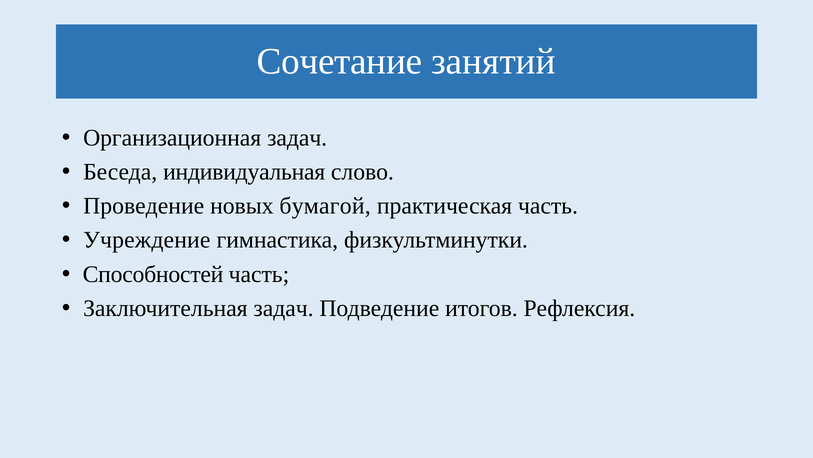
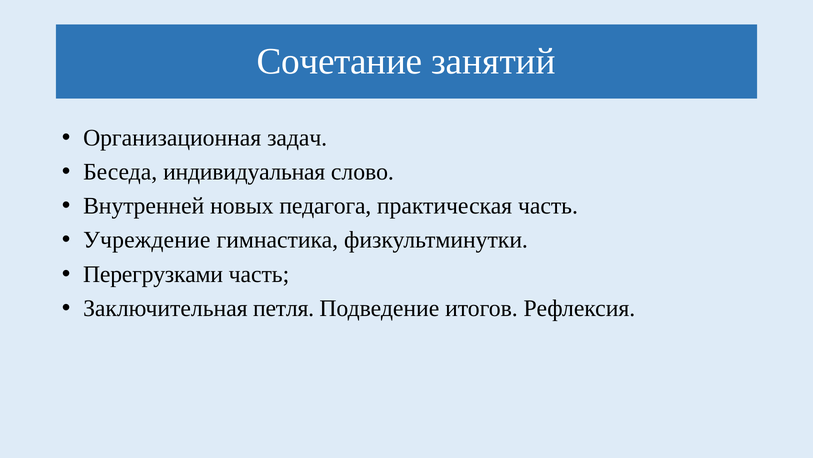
Проведение: Проведение -> Внутренней (144, 206)
бумагой: бумагой -> педагога (325, 206)
Способностей: Способностей -> Перегрузками (153, 274)
Заключительная задач: задач -> петля (284, 308)
